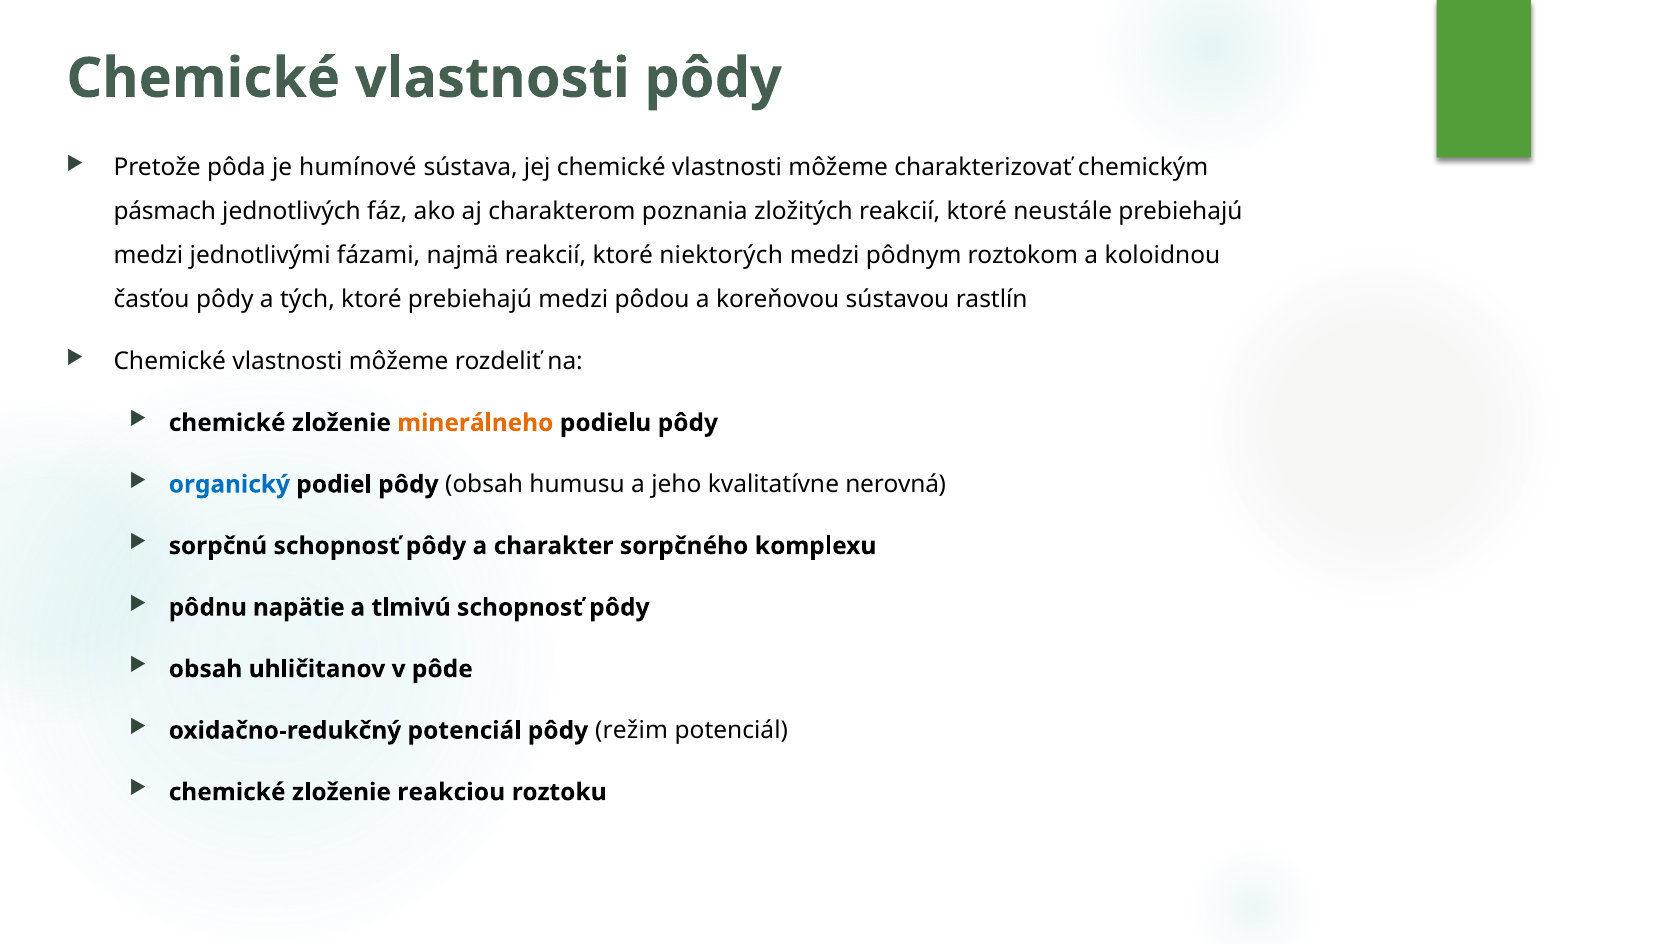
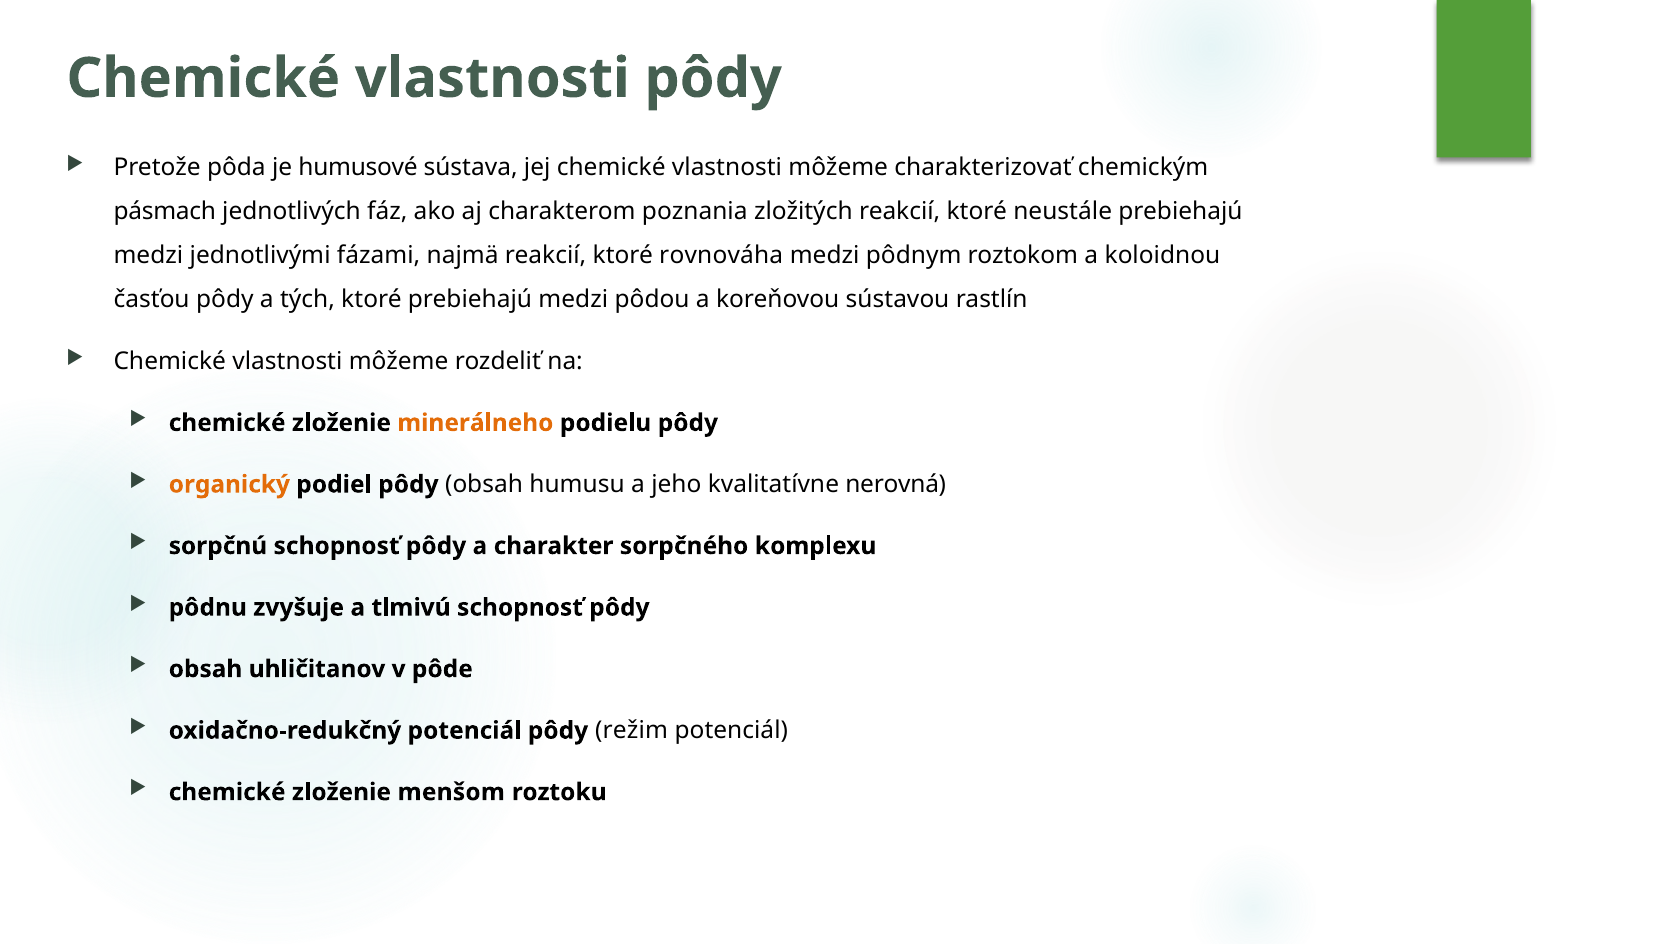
humínové: humínové -> humusové (358, 168)
niektorých: niektorých -> rovnováha (721, 256)
organický colour: blue -> orange (229, 484)
napätie: napätie -> zvyšuje (299, 607)
reakciou: reakciou -> menšom (451, 792)
